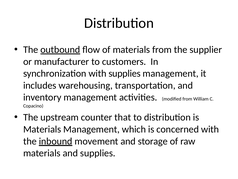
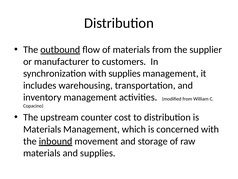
that: that -> cost (123, 117)
